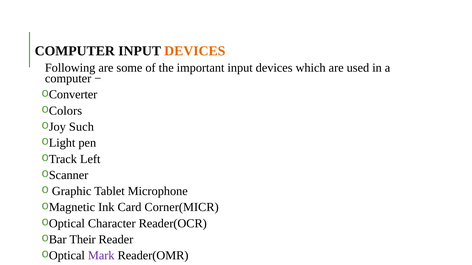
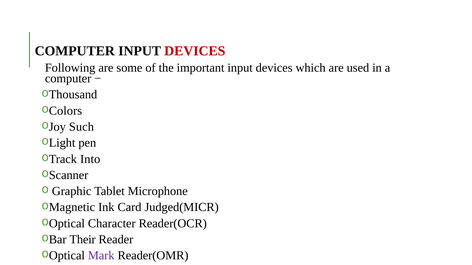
DEVICES colour: orange -> red (195, 51)
Converter: Converter -> Thousand (73, 95)
Left: Left -> Into (90, 159)
Corner(MICR: Corner(MICR -> Judged(MICR (182, 208)
